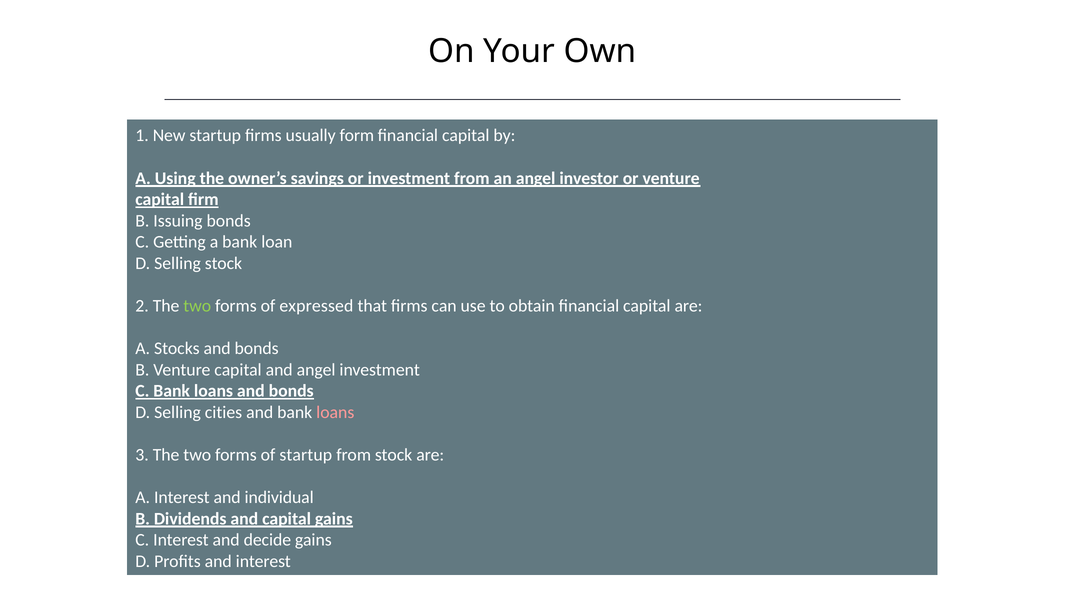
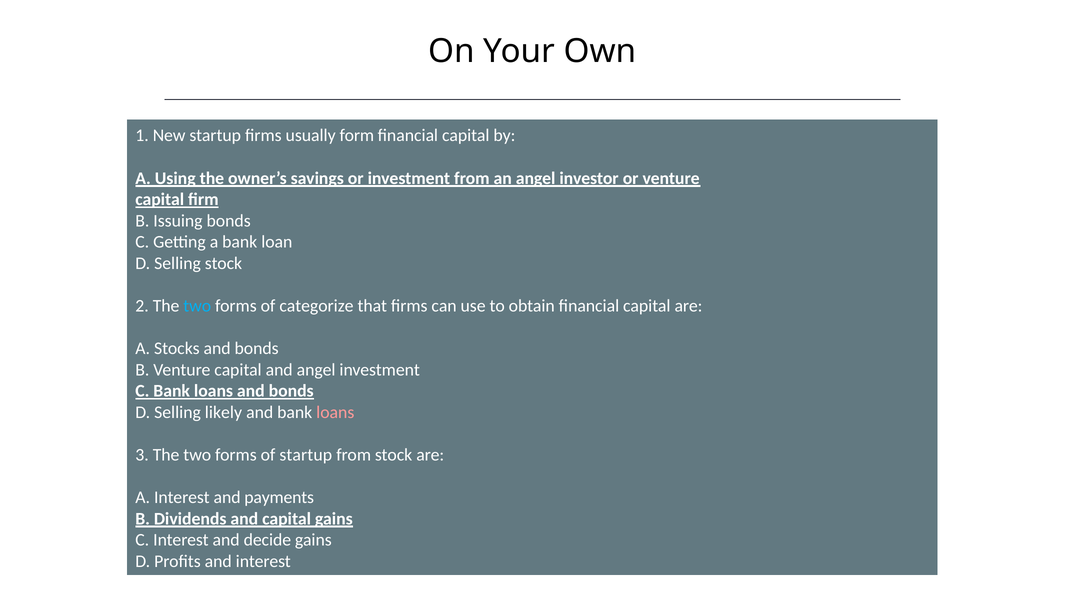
two colour: light green -> light blue (197, 306)
expressed: expressed -> categorize (316, 306)
cities: cities -> likely (223, 412)
individual: individual -> payments (279, 498)
